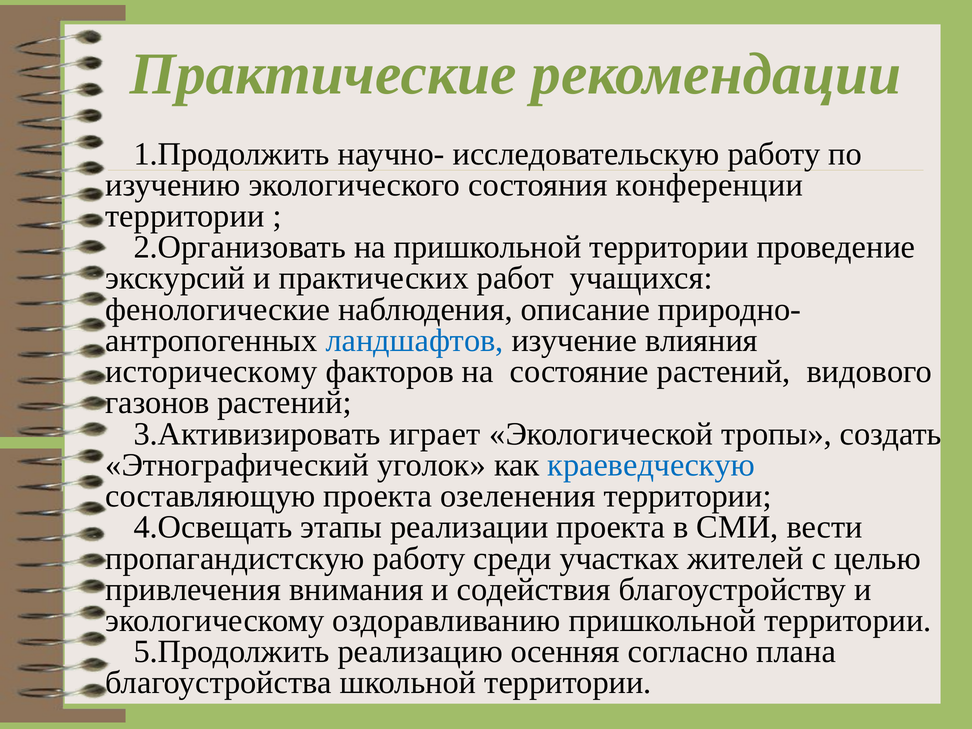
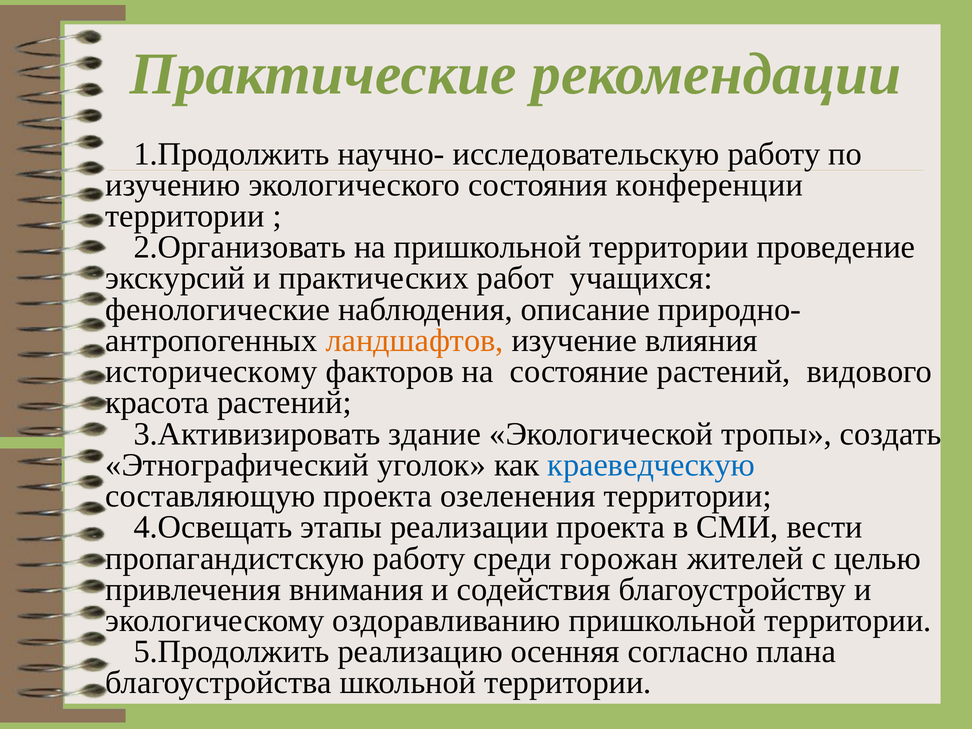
ландшафтов colour: blue -> orange (415, 341)
газонов: газонов -> красота (157, 403)
играет: играет -> здание (435, 434)
участках: участках -> горожан (619, 558)
